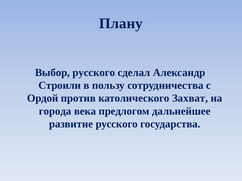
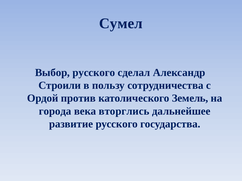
Плану: Плану -> Сумел (121, 23)
Захват: Захват -> Земель (190, 99)
предлогом: предлогом -> вторглись (124, 111)
